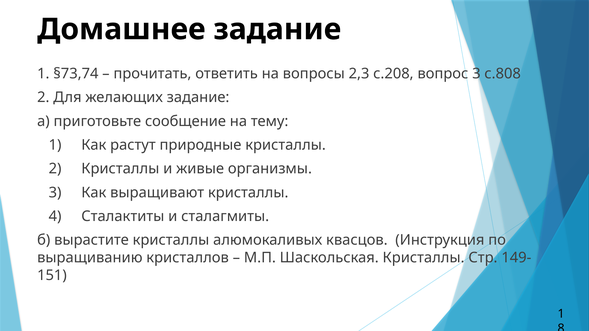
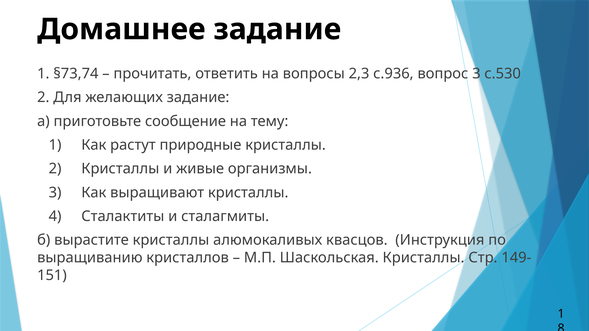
с.208: с.208 -> с.936 (393, 74)
с.808: с.808 -> с.530 (503, 74)
